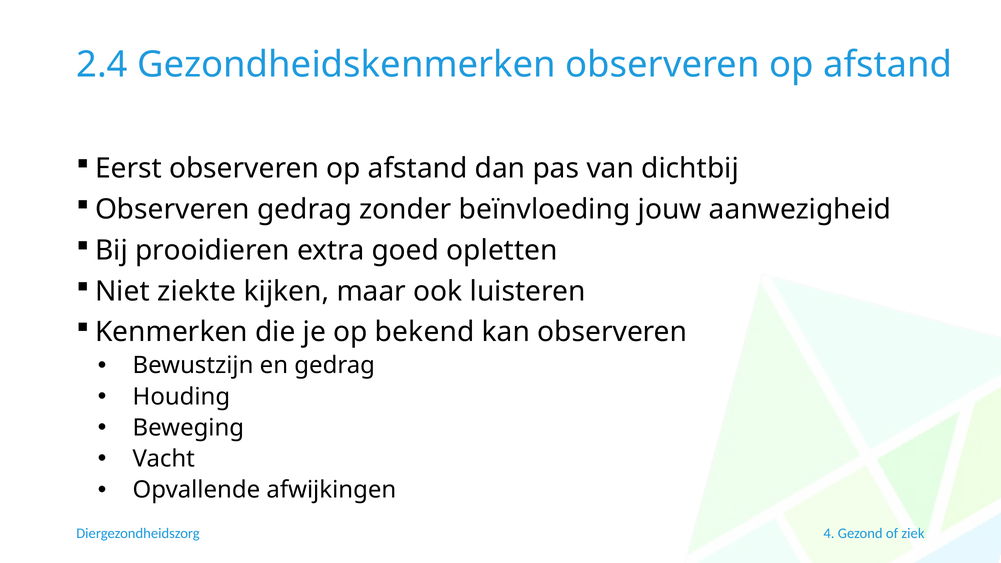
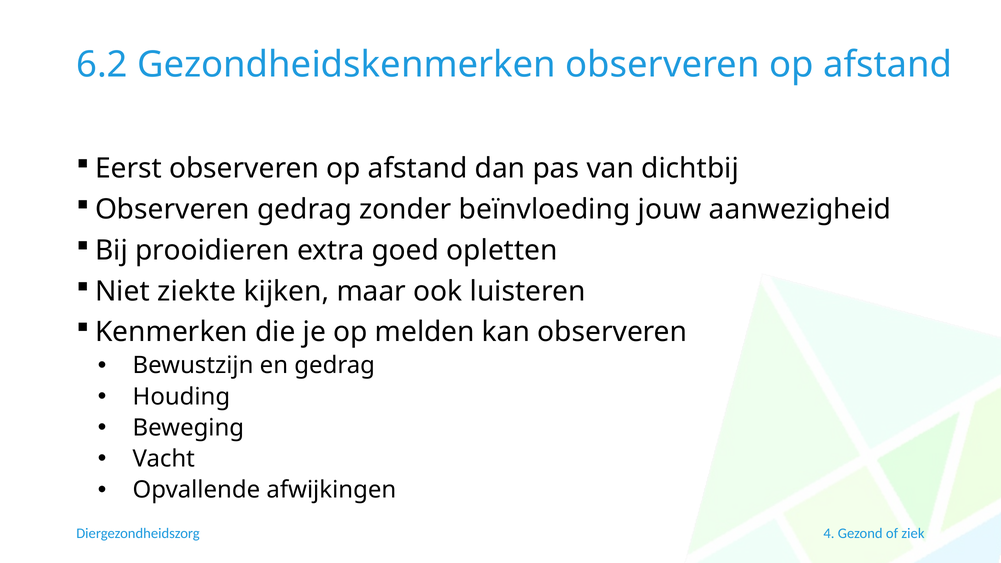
2.4: 2.4 -> 6.2 (102, 65)
bekend: bekend -> melden (425, 332)
